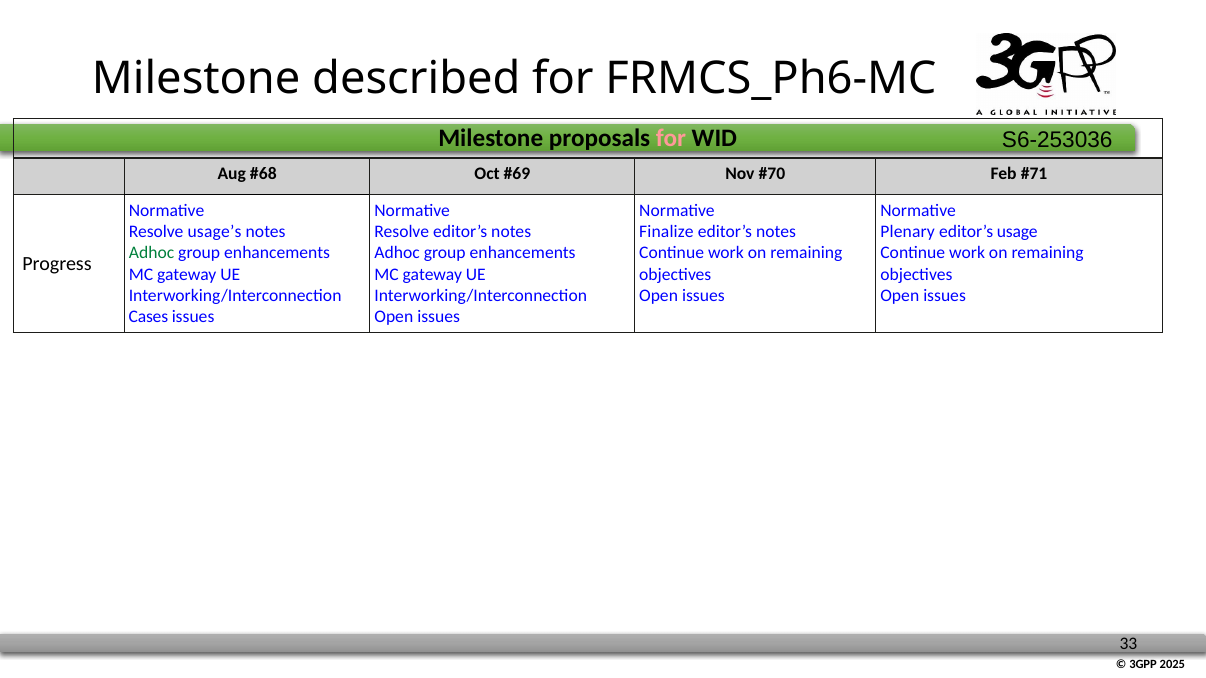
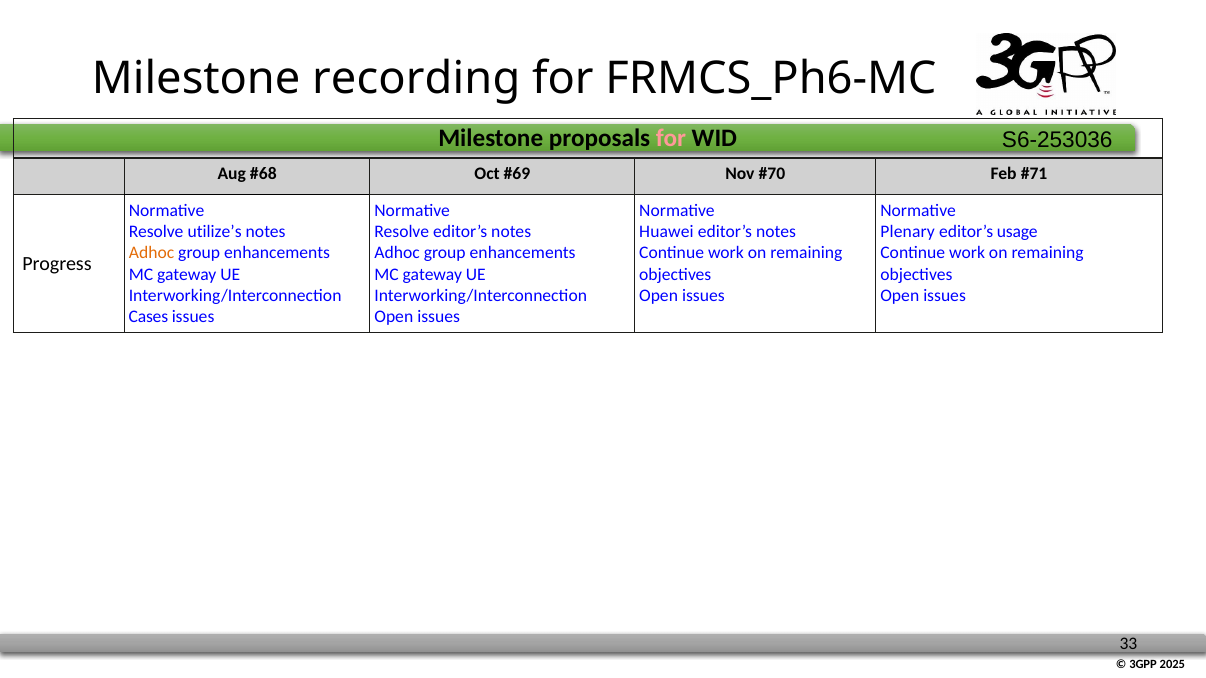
described: described -> recording (416, 79)
usage’s: usage’s -> utilize’s (215, 232)
Finalize: Finalize -> Huawei (666, 232)
Adhoc colour: green -> orange (152, 253)
